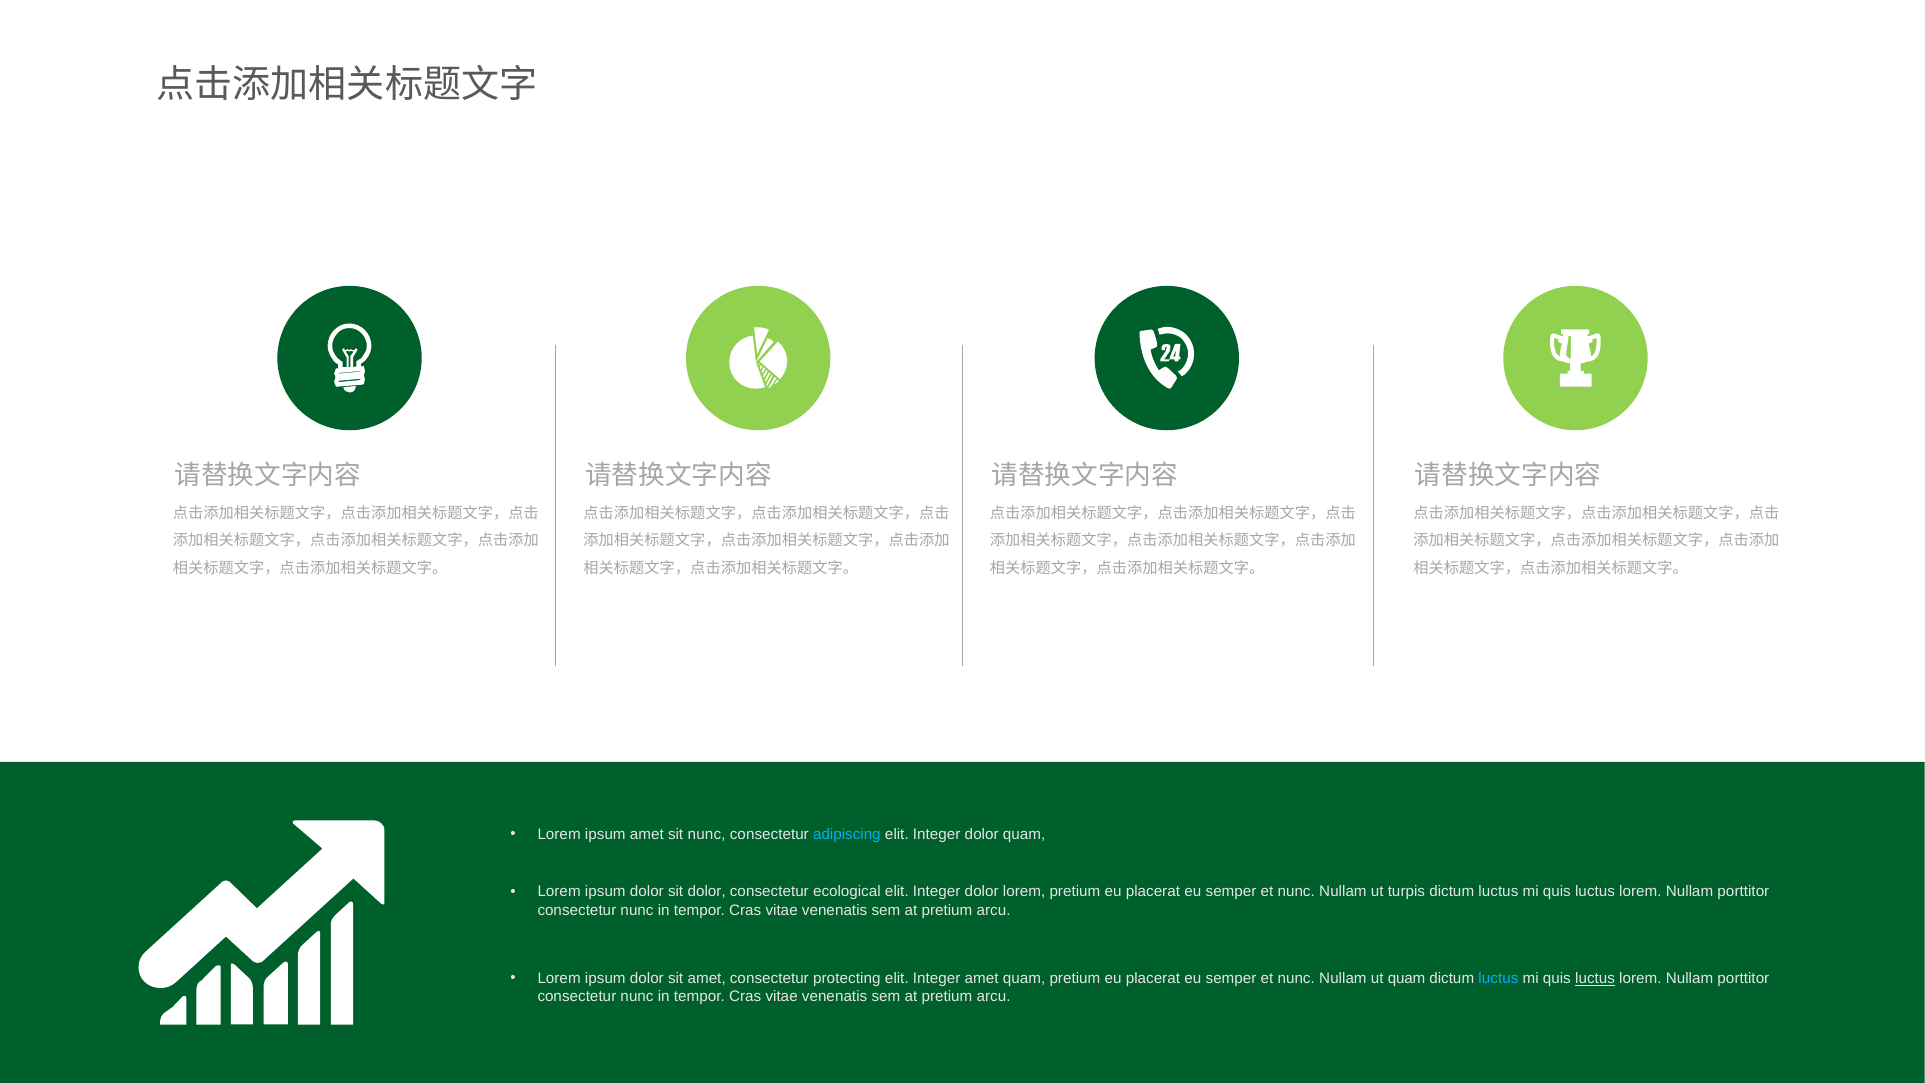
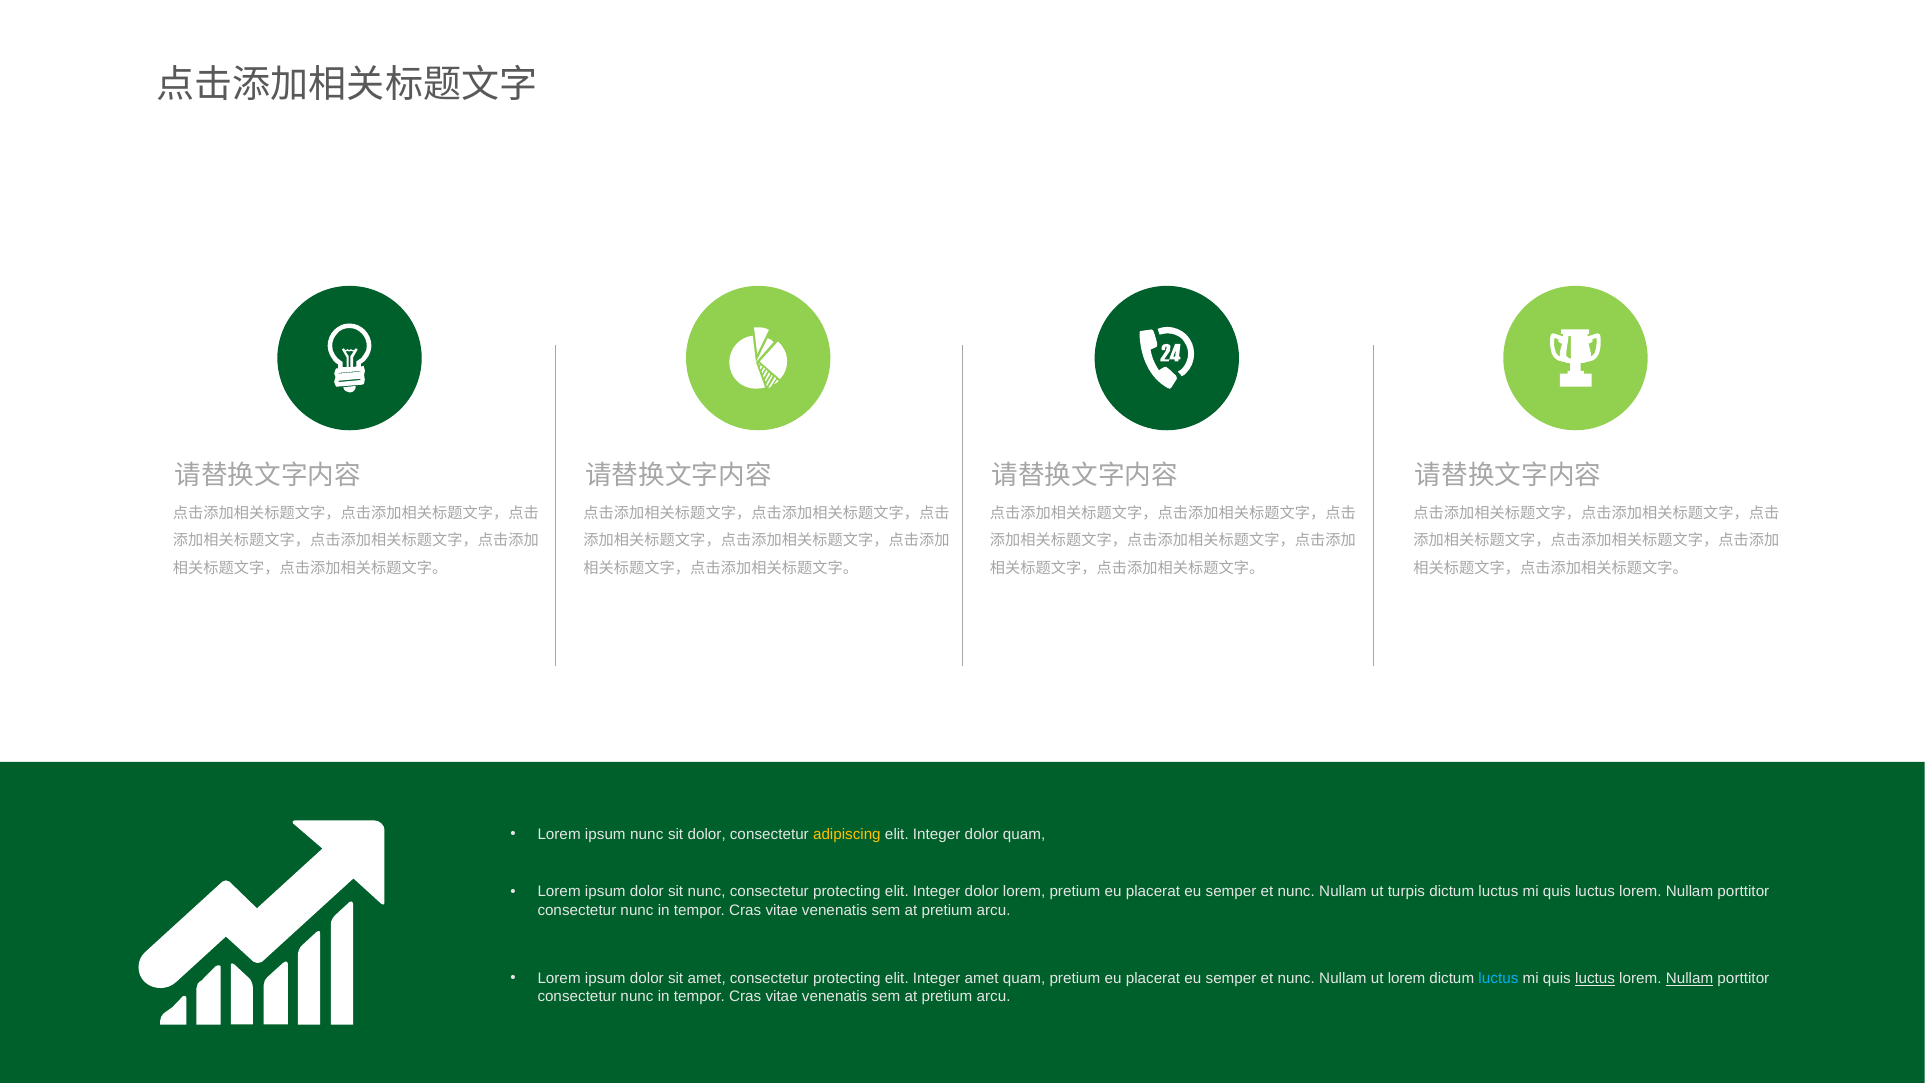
ipsum amet: amet -> nunc (647, 834)
sit nunc: nunc -> dolor (707, 834)
adipiscing colour: light blue -> yellow (847, 834)
sit dolor: dolor -> nunc (707, 892)
ecological: ecological -> protecting (847, 892)
ut quam: quam -> lorem (1407, 978)
Nullam underline: none -> present (1690, 978)
